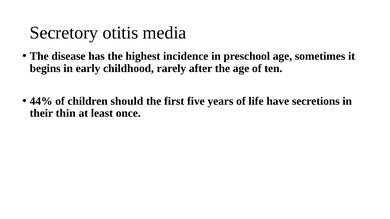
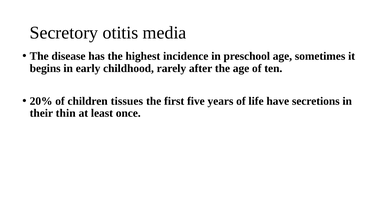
44%: 44% -> 20% (41, 101)
should: should -> tissues (127, 101)
